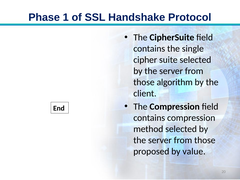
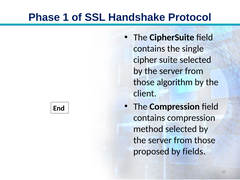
value: value -> fields (194, 151)
